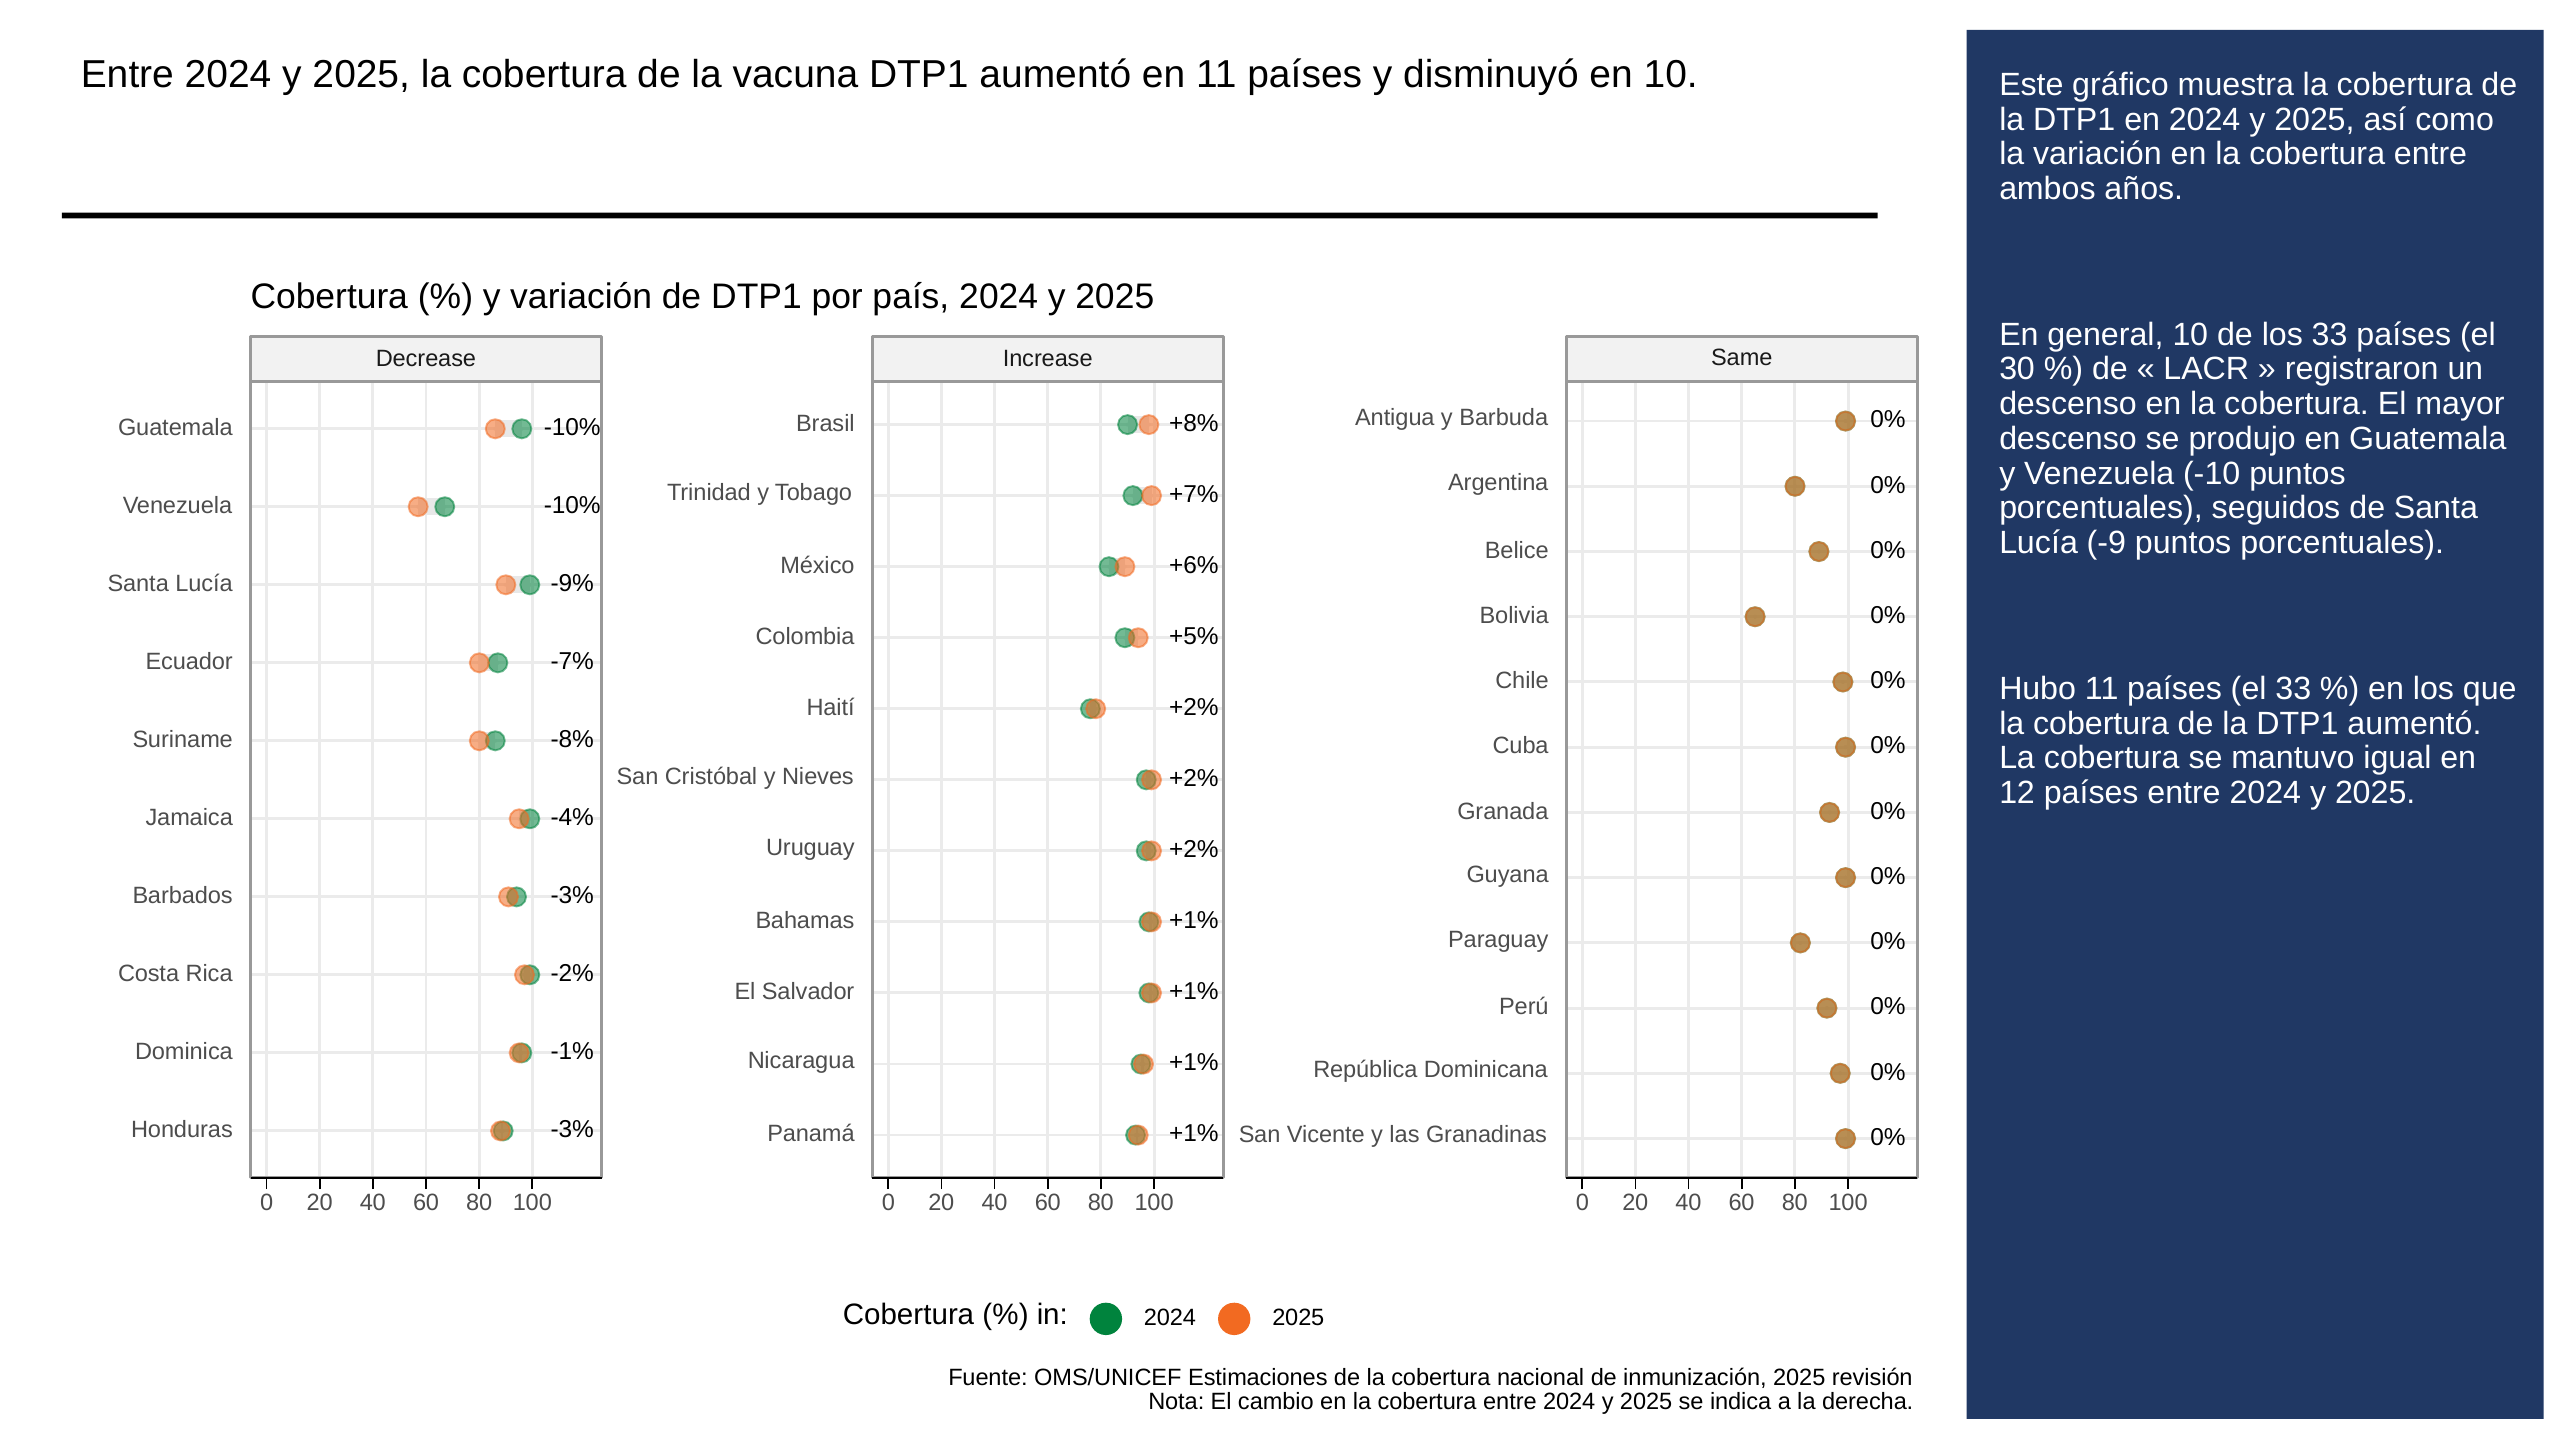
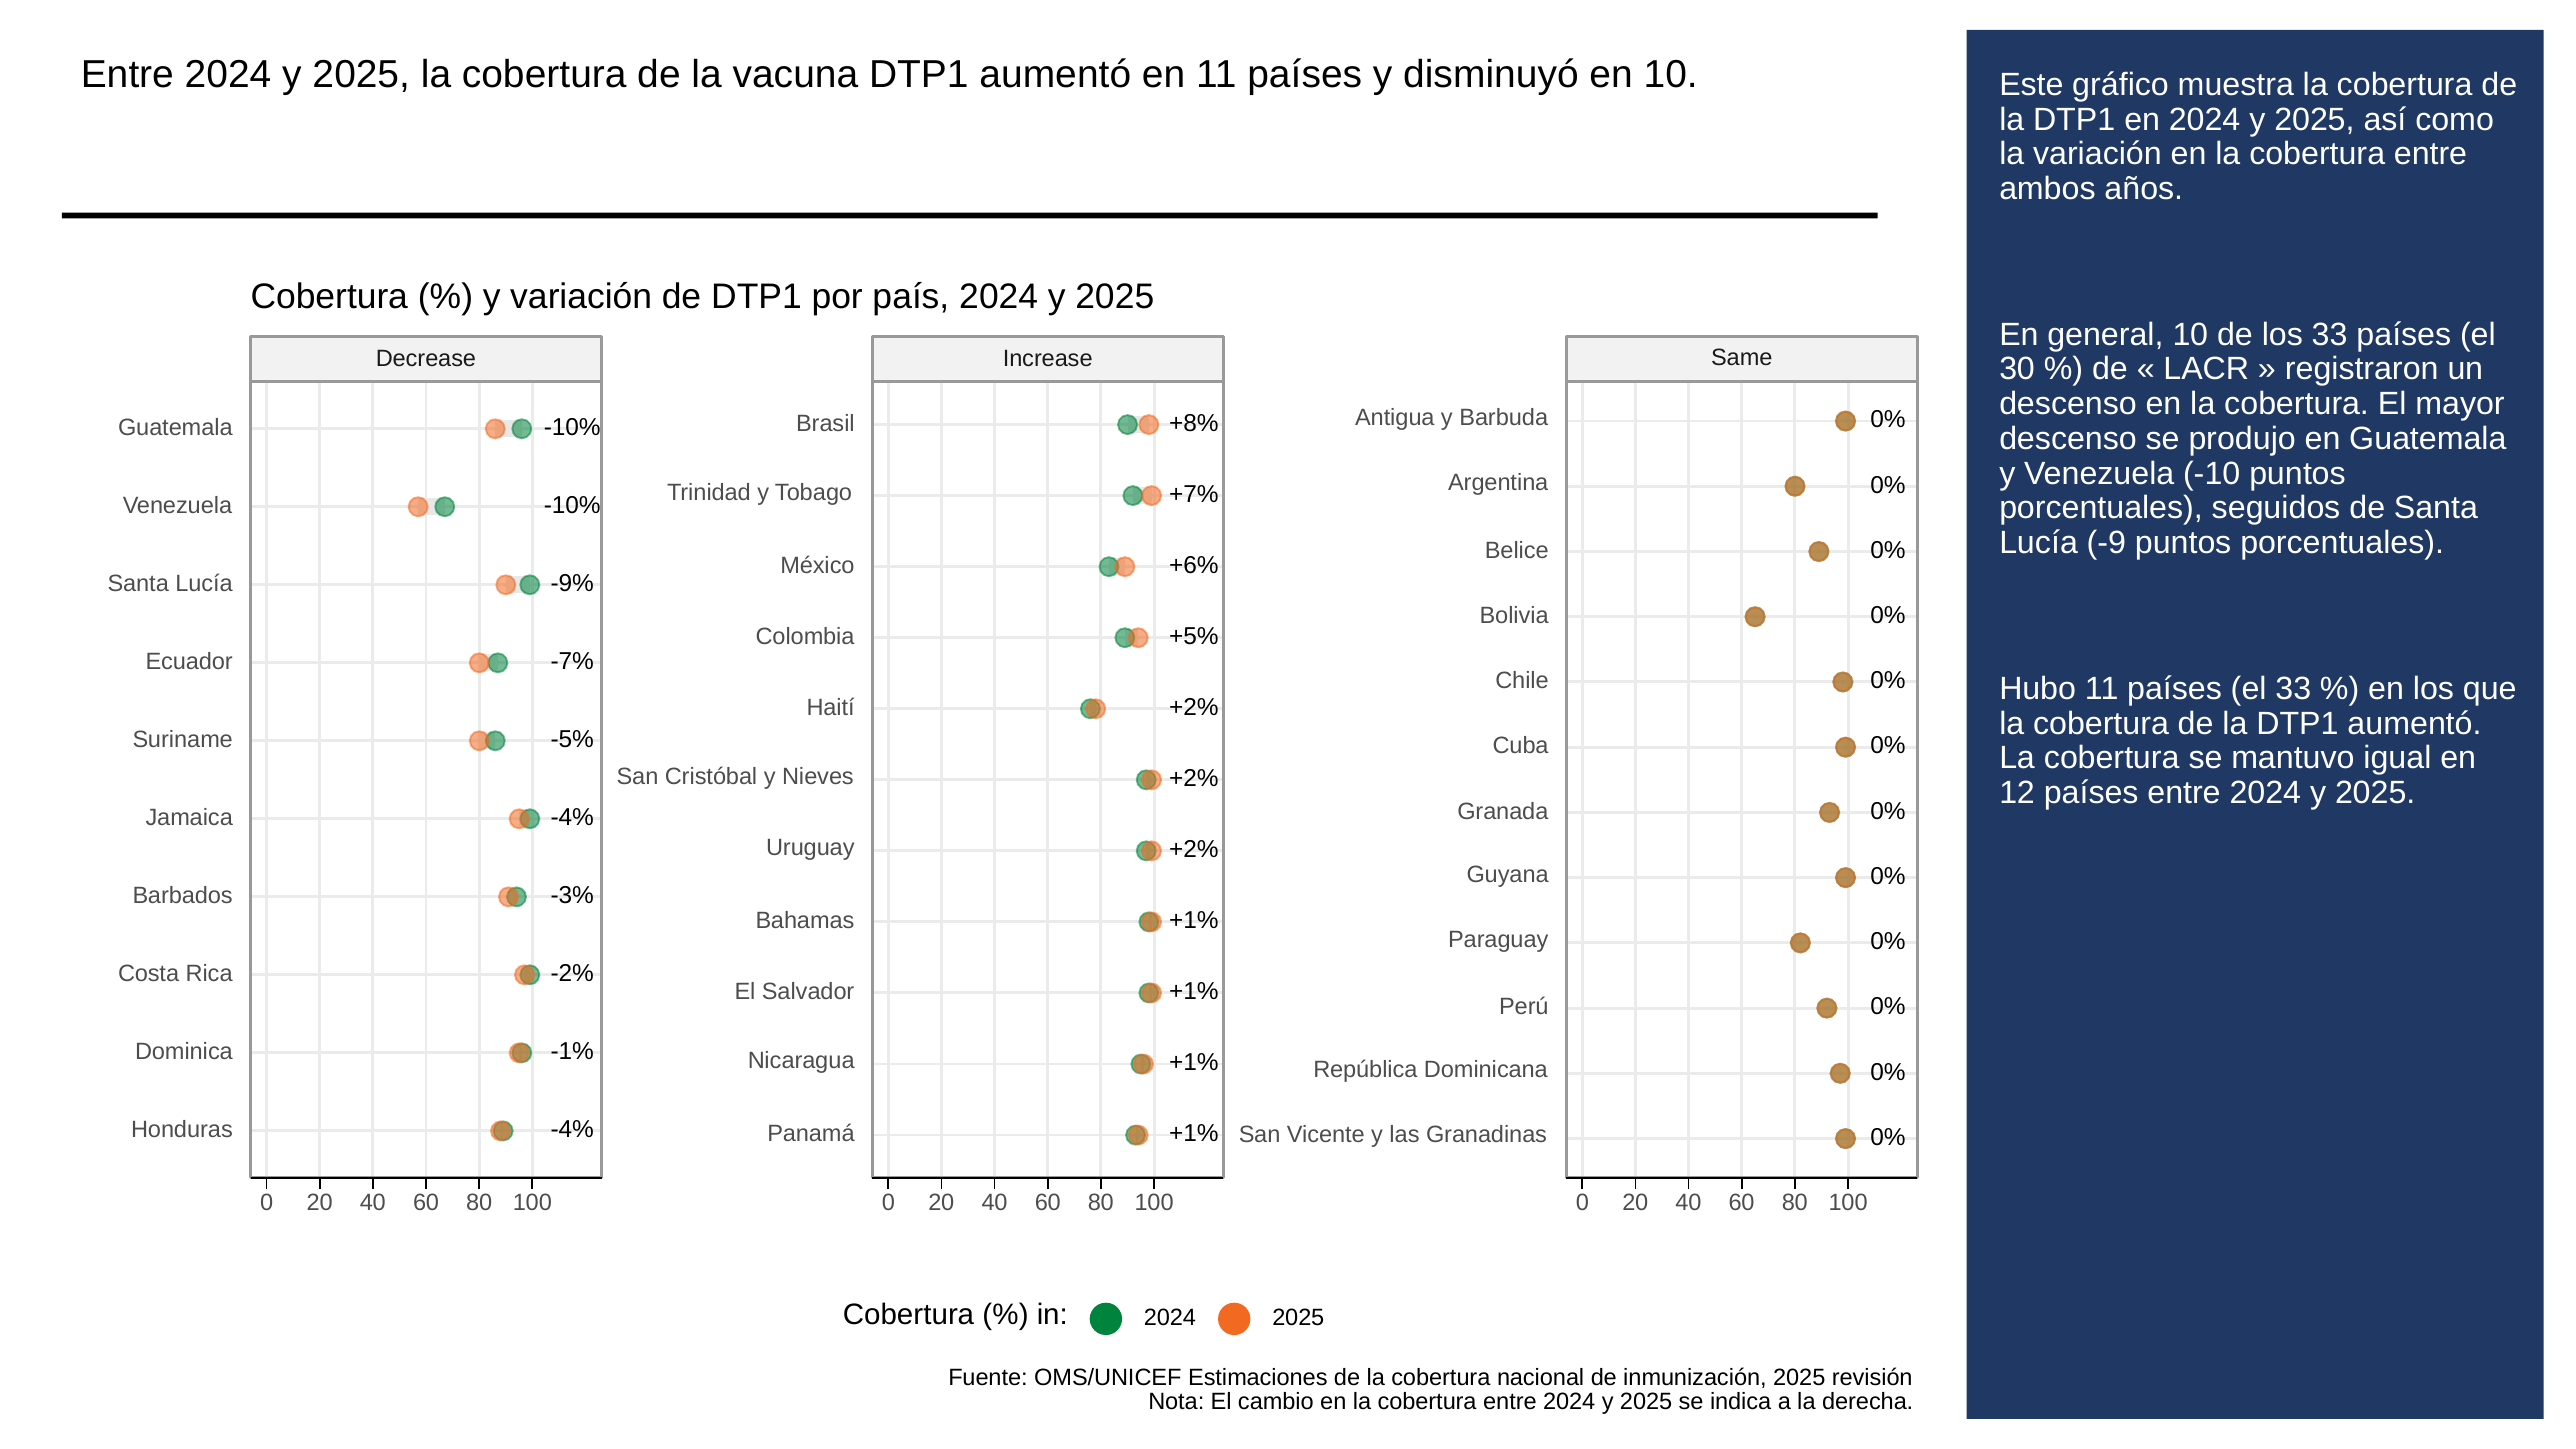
-8%: -8% -> -5% (572, 739)
-3%: -3% -> -4% (572, 1130)
